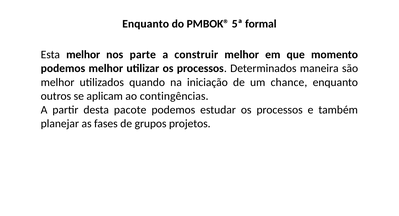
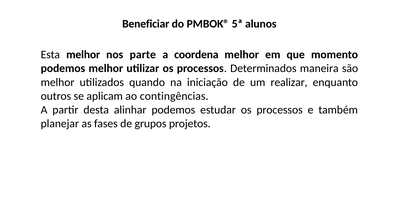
Enquanto: Enquanto -> Beneficiar (146, 24)
formal: formal -> alunos (261, 24)
construir: construir -> coordena (196, 55)
chance: chance -> realizar (289, 82)
pacote: pacote -> alinhar (130, 110)
